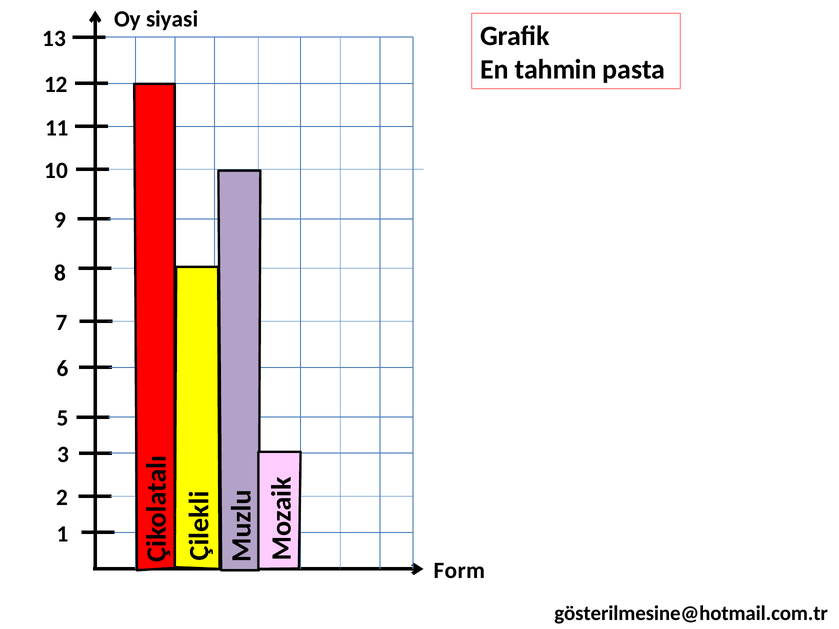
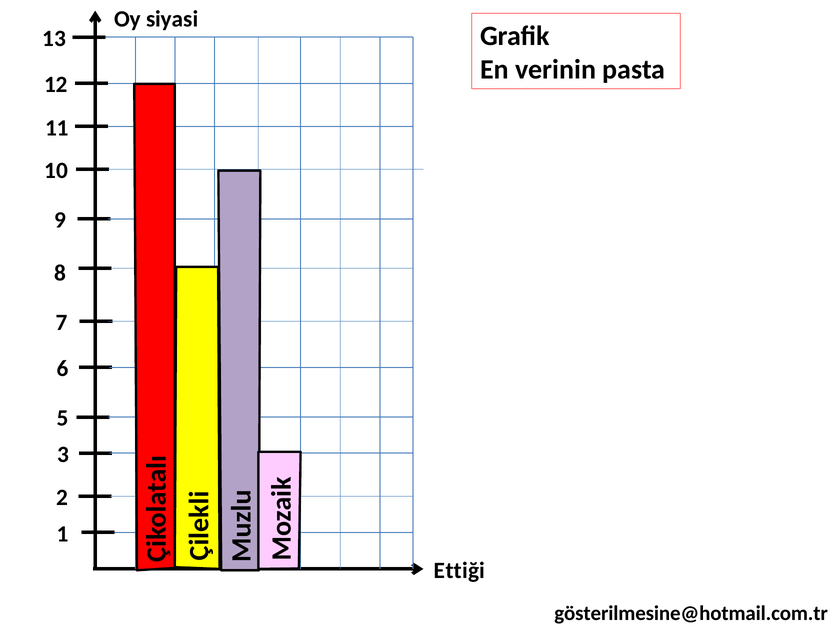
tahmin: tahmin -> verinin (556, 70)
Form: Form -> Ettiği (459, 571)
